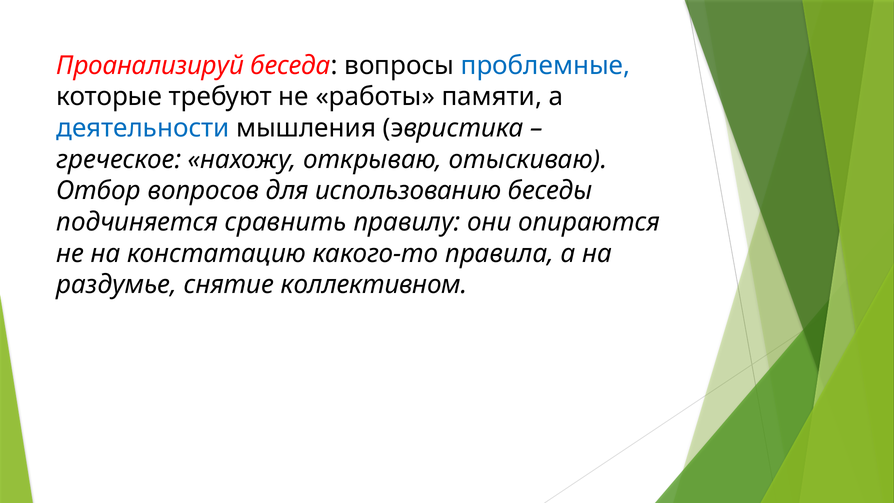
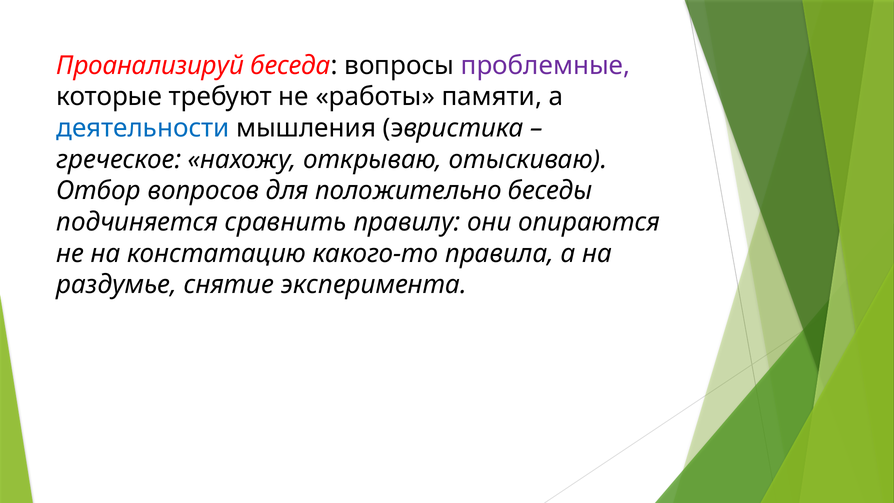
проблемные colour: blue -> purple (546, 66)
использованию: использованию -> положительно (408, 191)
коллективном: коллективном -> эксперимента (374, 285)
